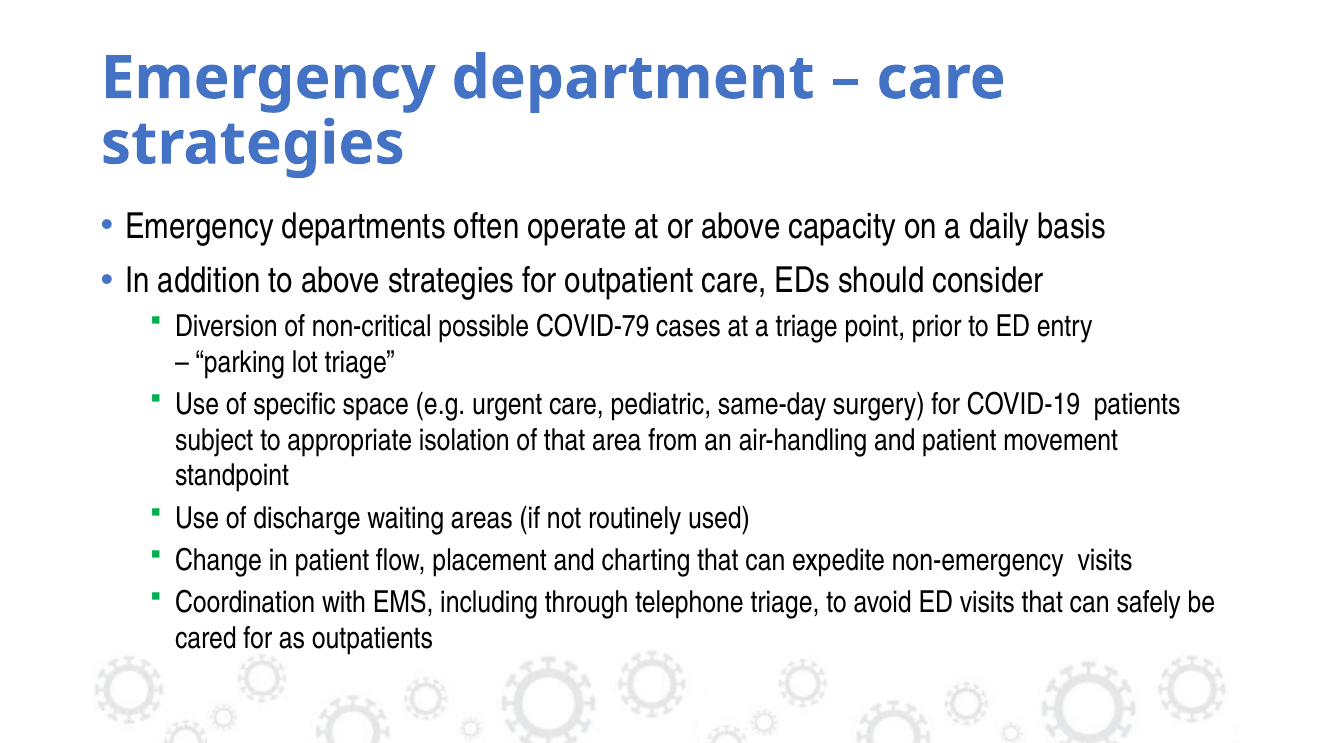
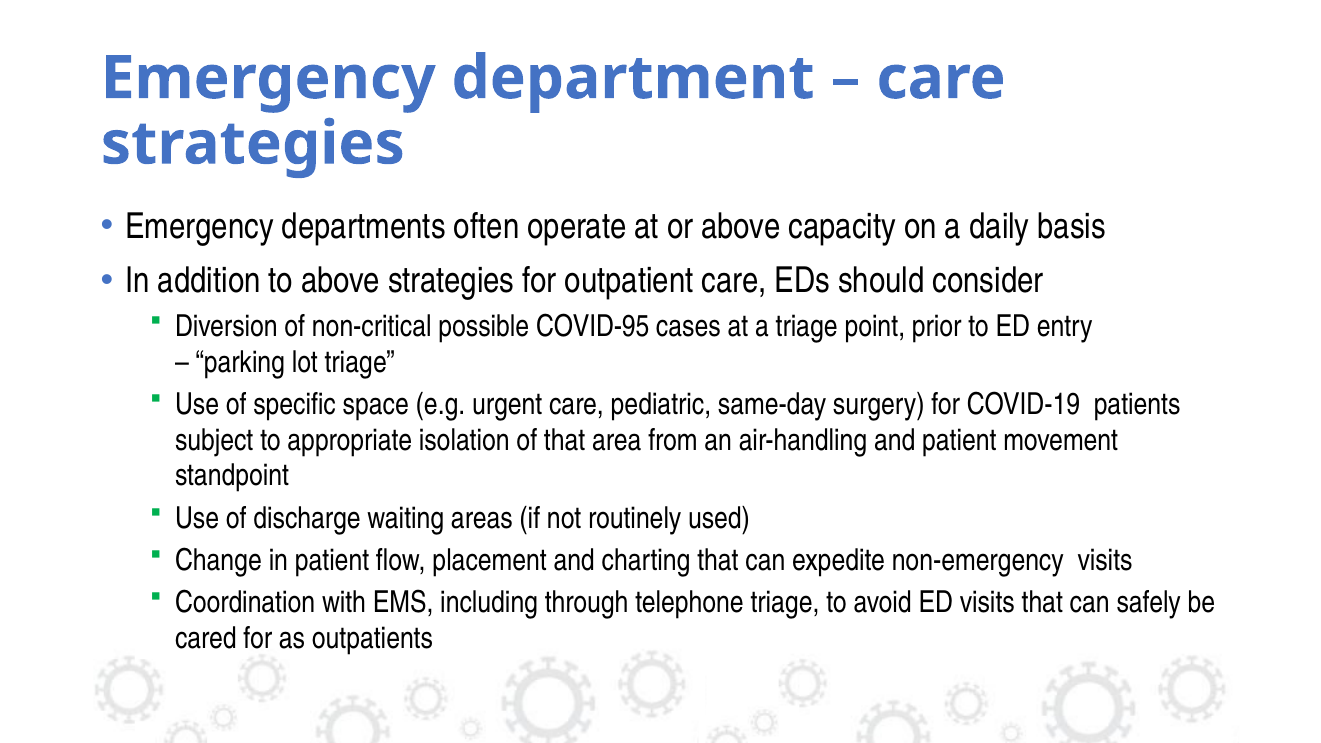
COVID-79: COVID-79 -> COVID-95 (593, 326)
